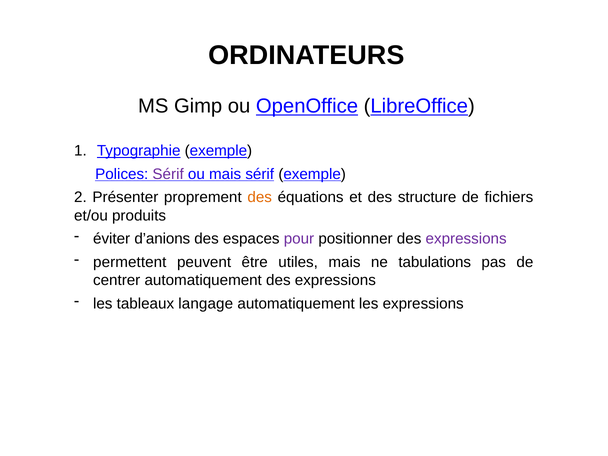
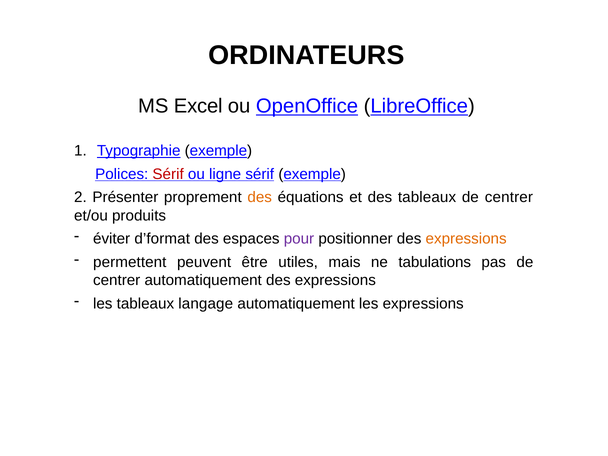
Gimp: Gimp -> Excel (198, 106)
Sérif colour: purple -> red (168, 174)
ou mais: mais -> ligne (225, 174)
des structure: structure -> tableaux (427, 197)
fichiers: fichiers -> centrer (509, 197)
d’anions: d’anions -> d’format (162, 239)
expressions colour: purple -> orange (466, 239)
